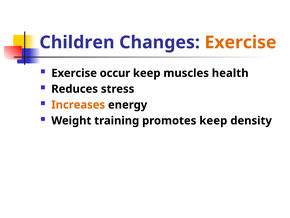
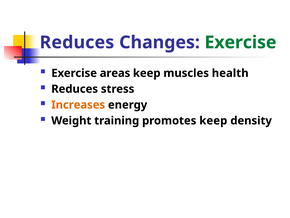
Children: Children -> Reduces (77, 42)
Exercise colour: orange -> green (240, 42)
occur: occur -> areas (115, 73)
